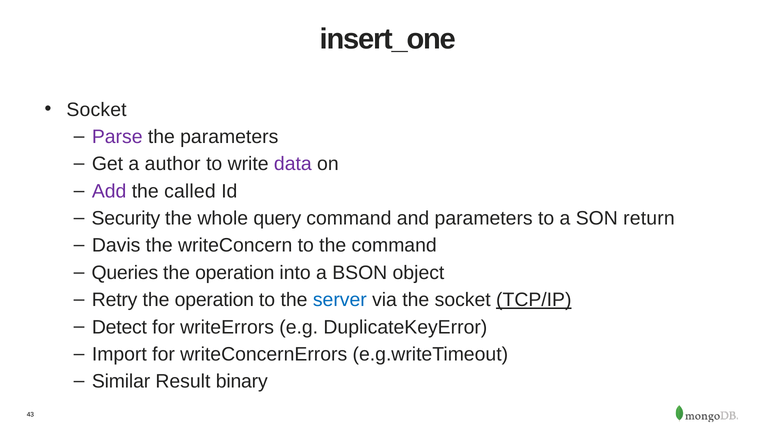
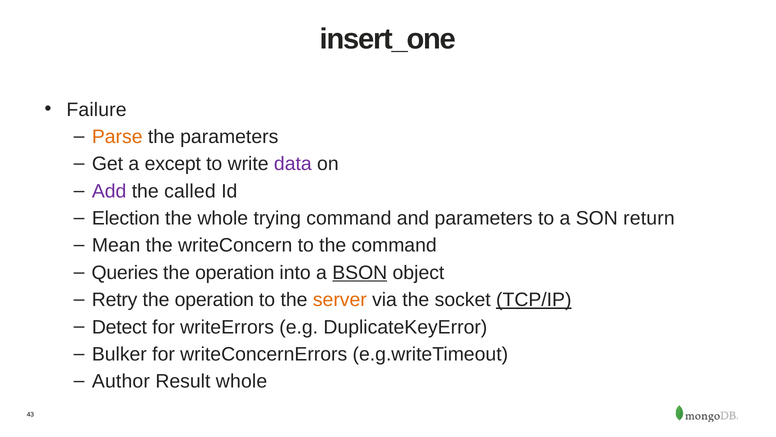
Socket: Socket -> Failure (97, 110)
Parse colour: purple -> orange (117, 137)
author: author -> except (173, 164)
Security: Security -> Election (126, 218)
query: query -> trying (277, 218)
Davis: Davis -> Mean (116, 245)
BSON underline: none -> present (360, 272)
server colour: blue -> orange (340, 300)
Import: Import -> Bulker (119, 354)
Similar: Similar -> Author (121, 381)
Result binary: binary -> whole (242, 381)
